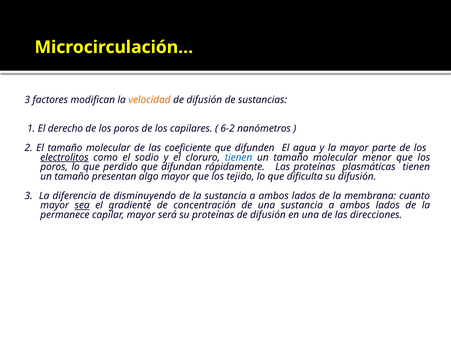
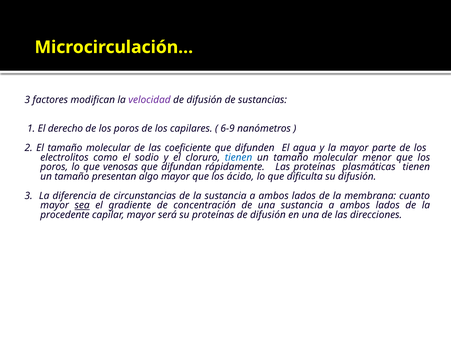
velocidad colour: orange -> purple (149, 100)
6-2: 6-2 -> 6-9 (228, 129)
electrolitos underline: present -> none (64, 157)
perdido: perdido -> venosas (121, 167)
tejido: tejido -> ácido (240, 177)
disminuyendo: disminuyendo -> circunstancias (145, 196)
permanece: permanece -> procedente (65, 215)
